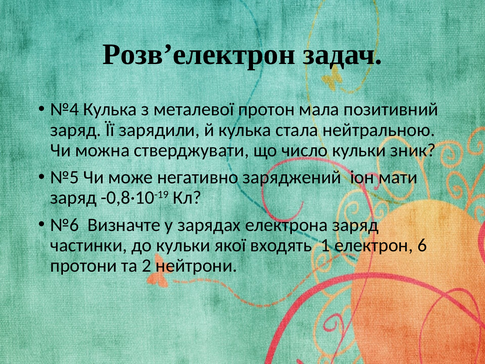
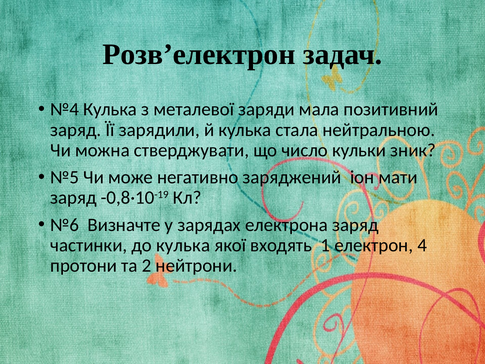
протон: протон -> заряди (266, 109)
до кульки: кульки -> кулька (183, 245)
6: 6 -> 4 (422, 245)
